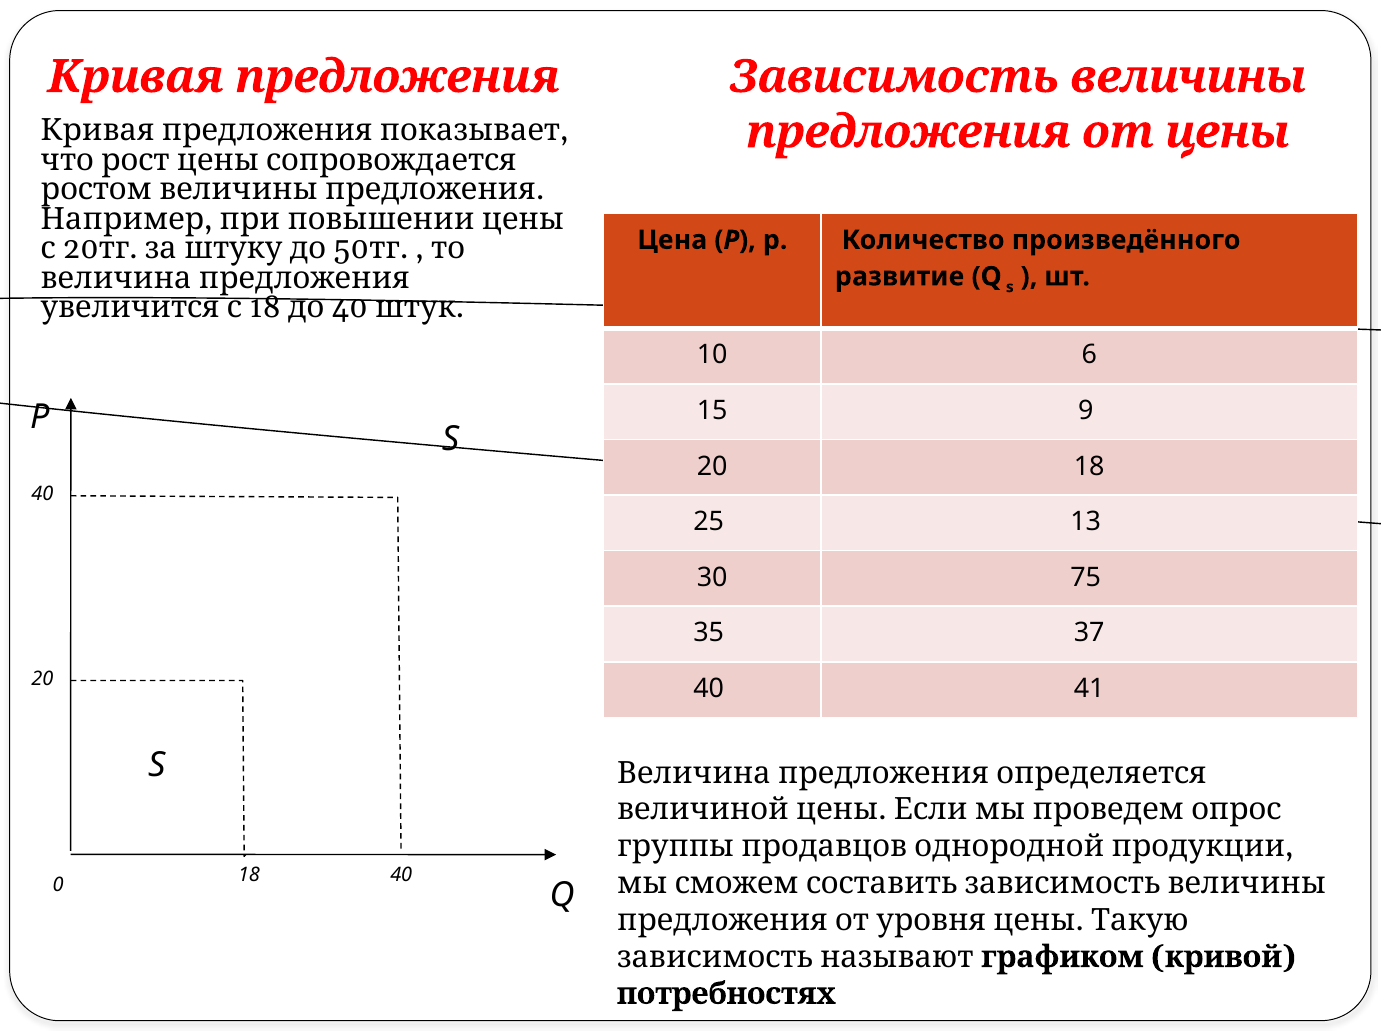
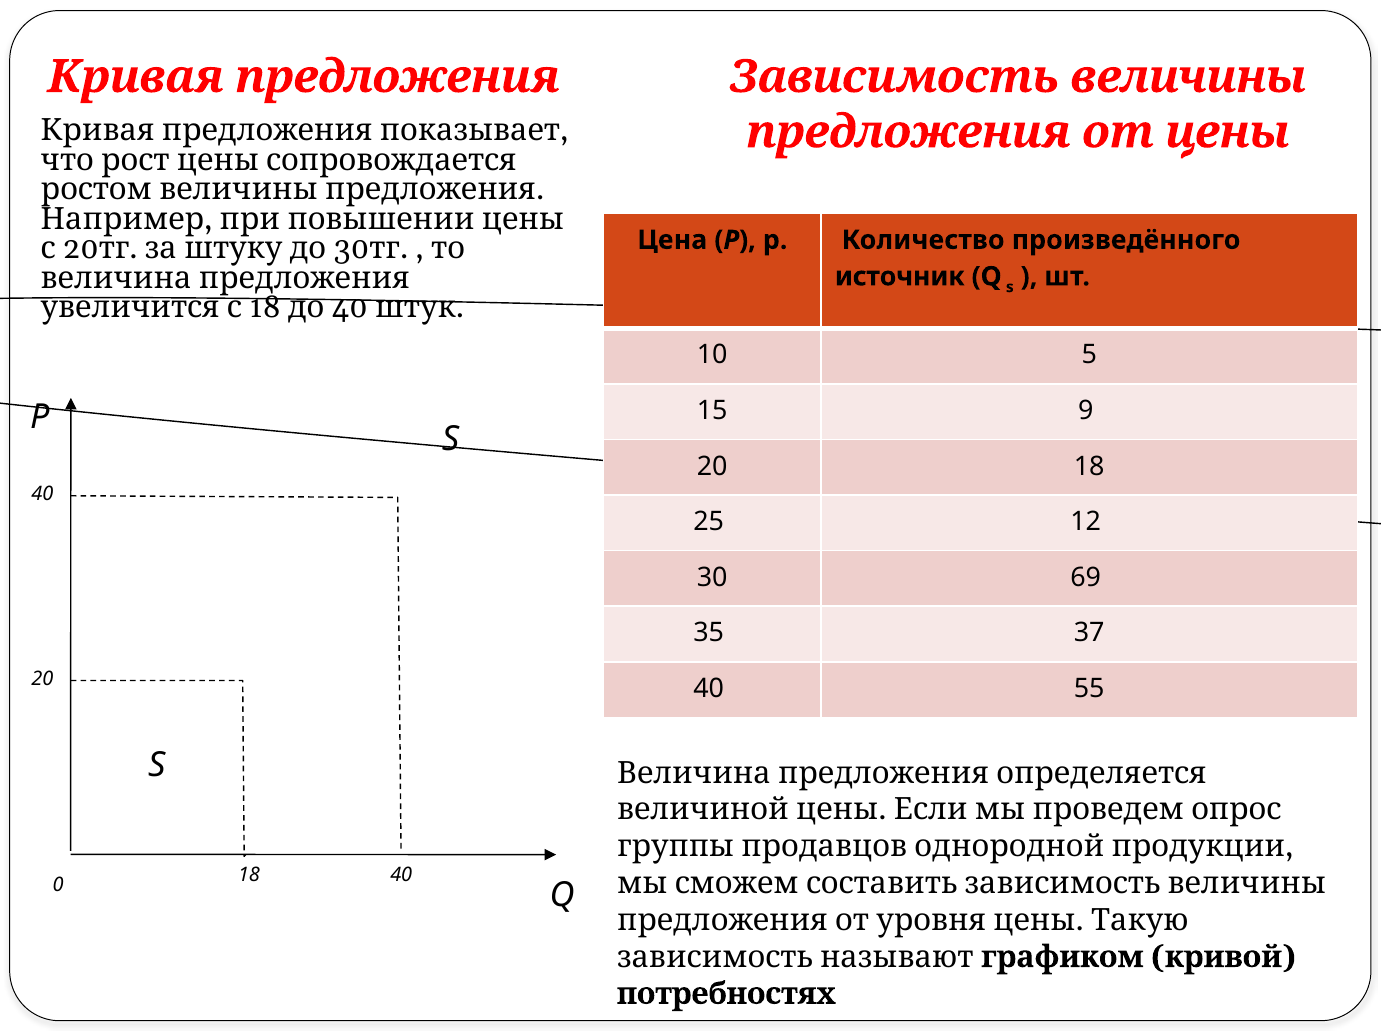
50: 50 -> 30 (352, 249)
развитие: развитие -> источник (900, 277)
6: 6 -> 5 (1089, 355)
13: 13 -> 12 (1086, 522)
75: 75 -> 69 (1086, 578)
41: 41 -> 55 (1089, 689)
